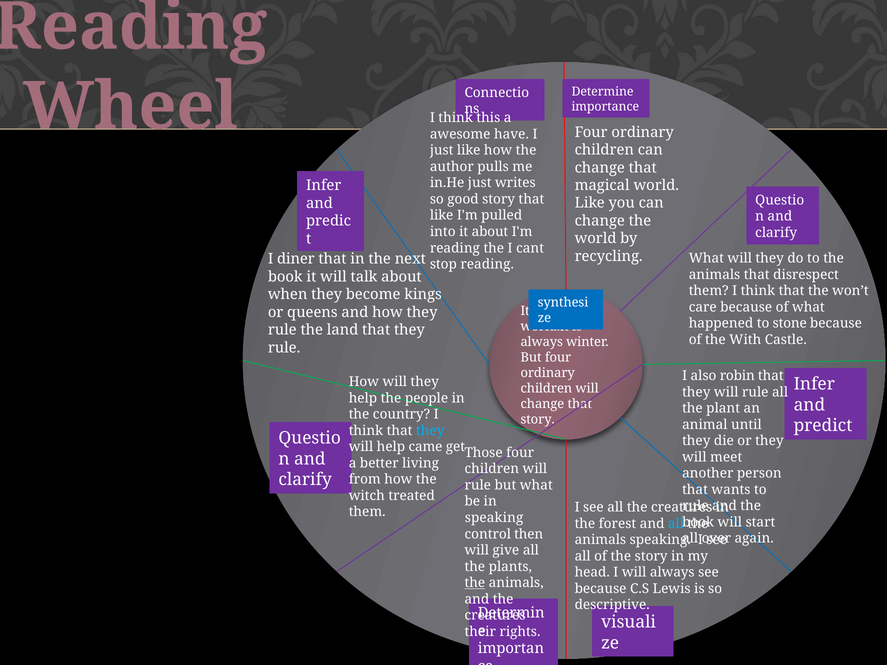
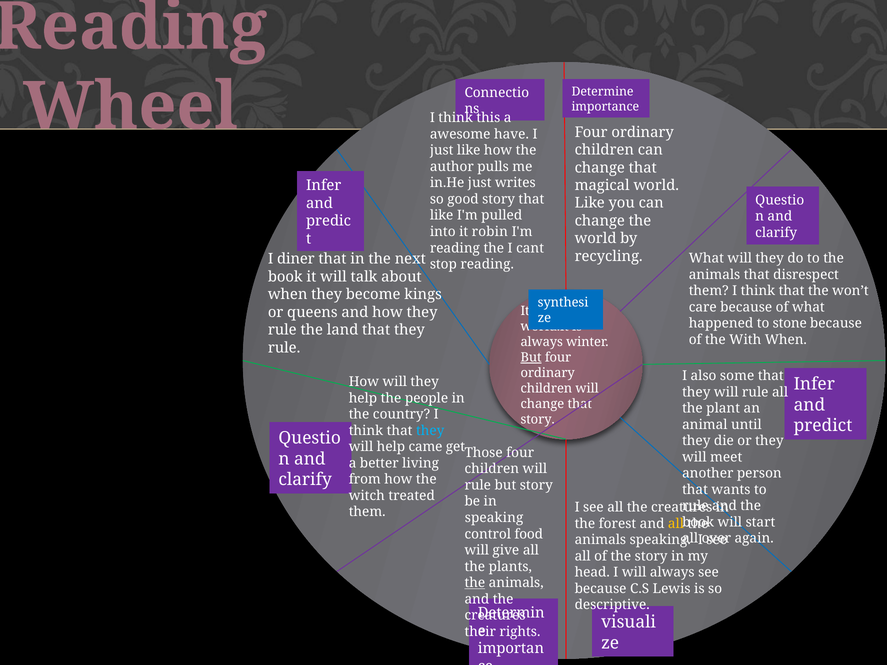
it about: about -> robin (490, 232)
With Castle: Castle -> When (786, 340)
But underline: none -> present (531, 358)
robin: robin -> some (737, 376)
but what: what -> story (536, 485)
all colour: light blue -> yellow (676, 524)
then: then -> food (529, 534)
